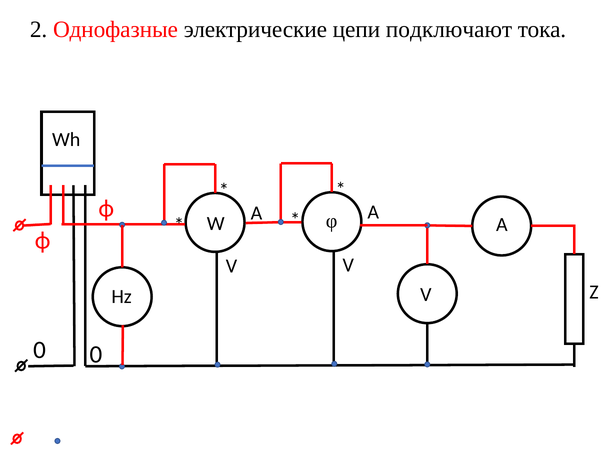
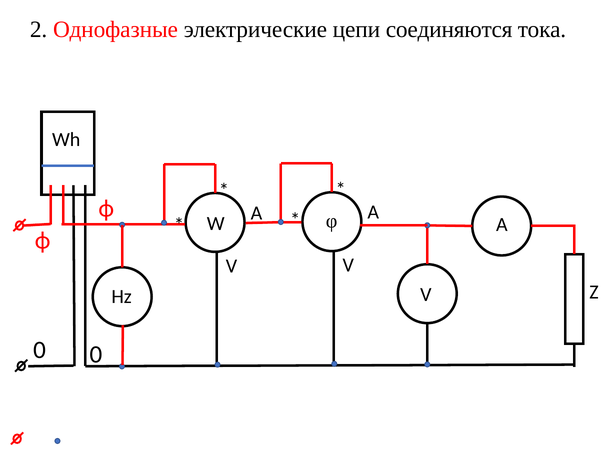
подключают: подключают -> соединяются (449, 29)
